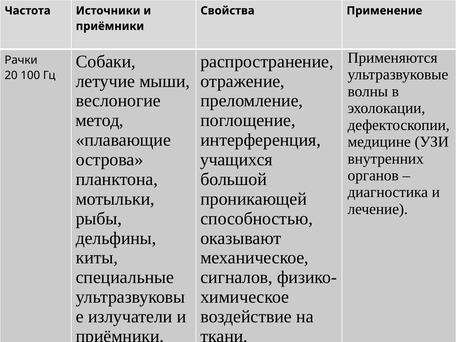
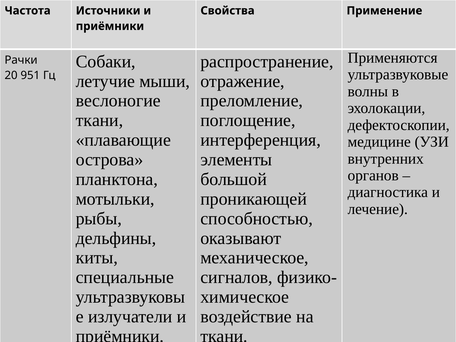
100: 100 -> 951 (30, 75)
метод: метод -> ткани (100, 120)
учащихся: учащихся -> элементы (236, 160)
